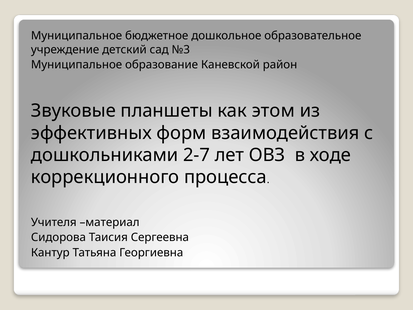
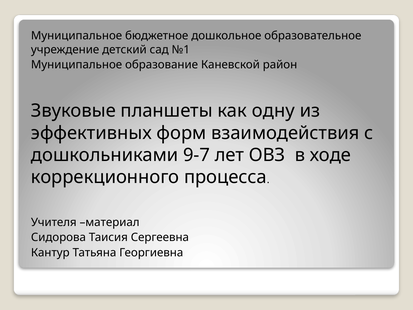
№3: №3 -> №1 (181, 50)
этом: этом -> одну (273, 111)
2-7: 2-7 -> 9-7 (197, 155)
